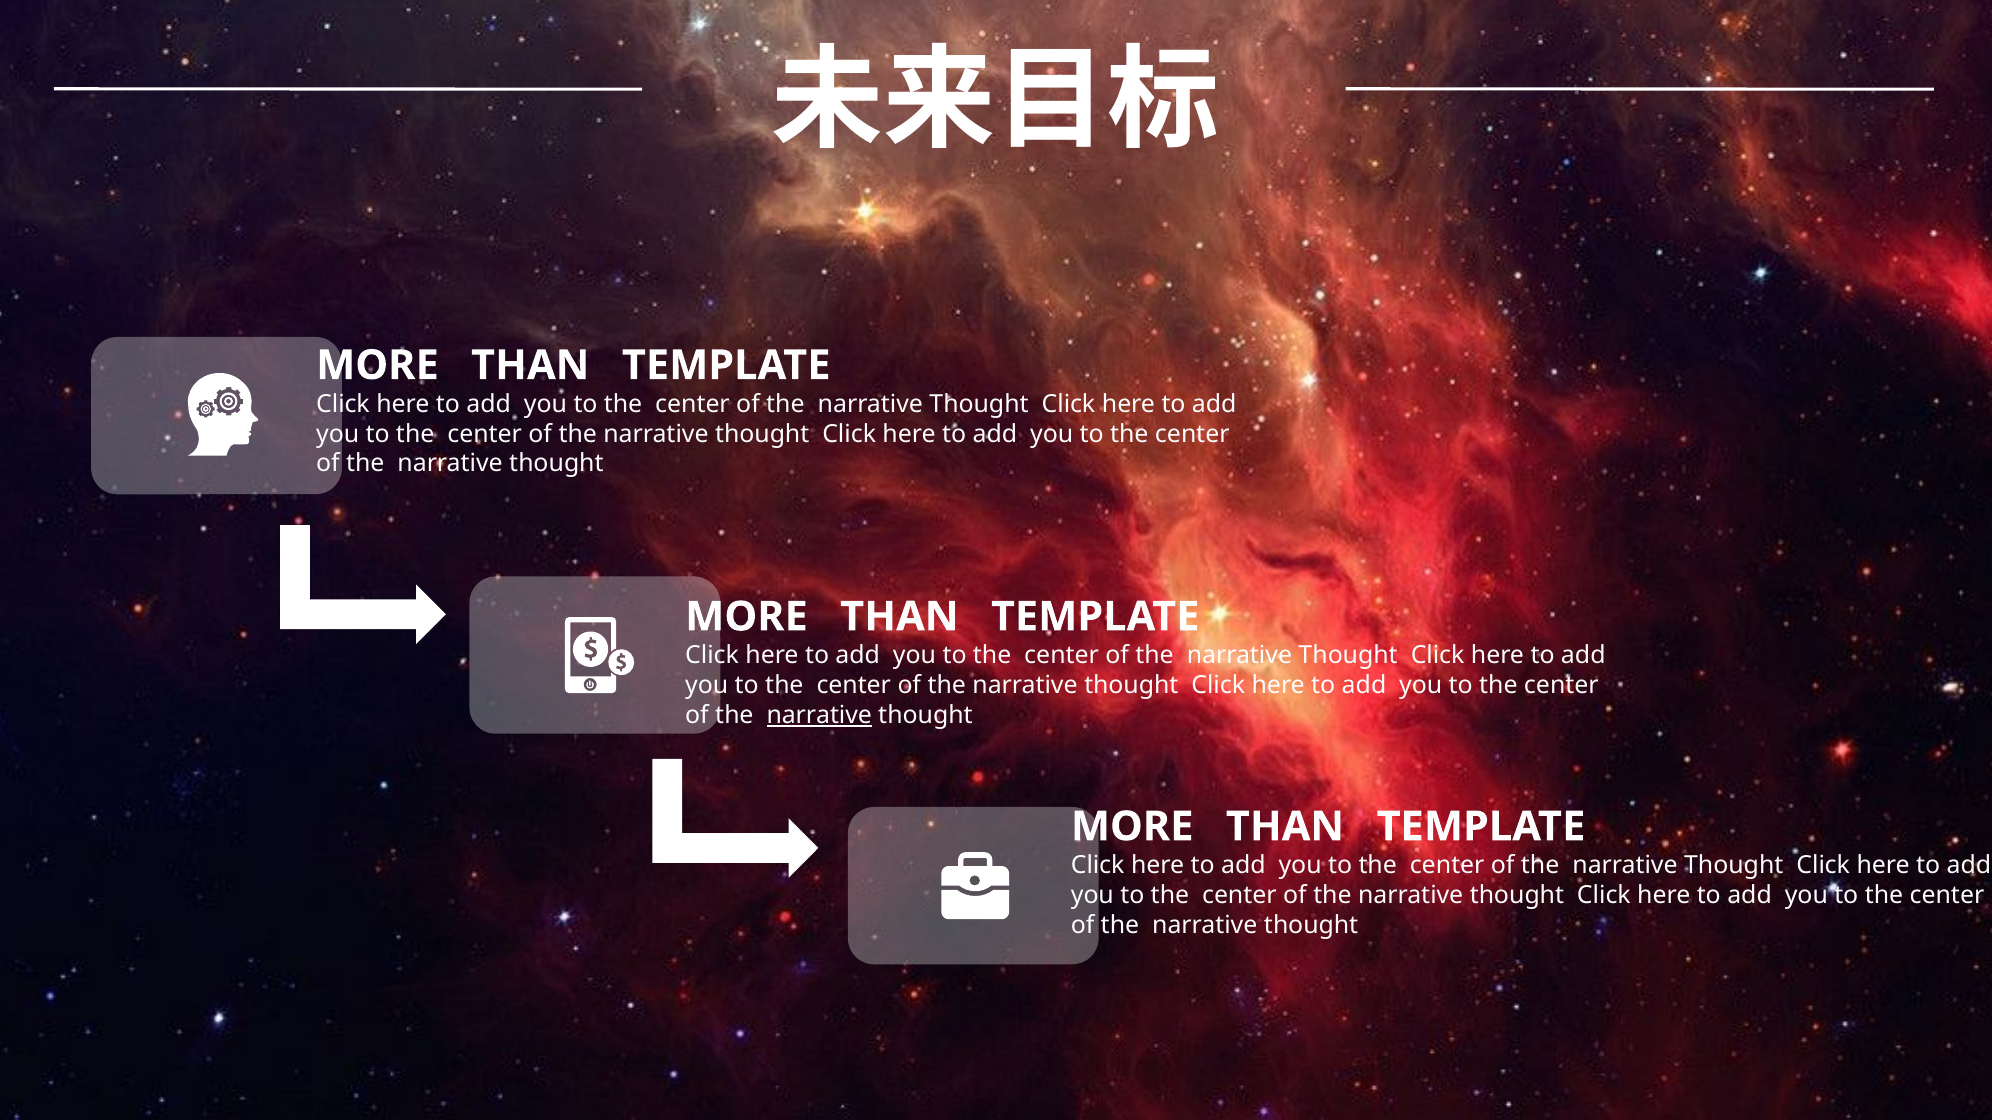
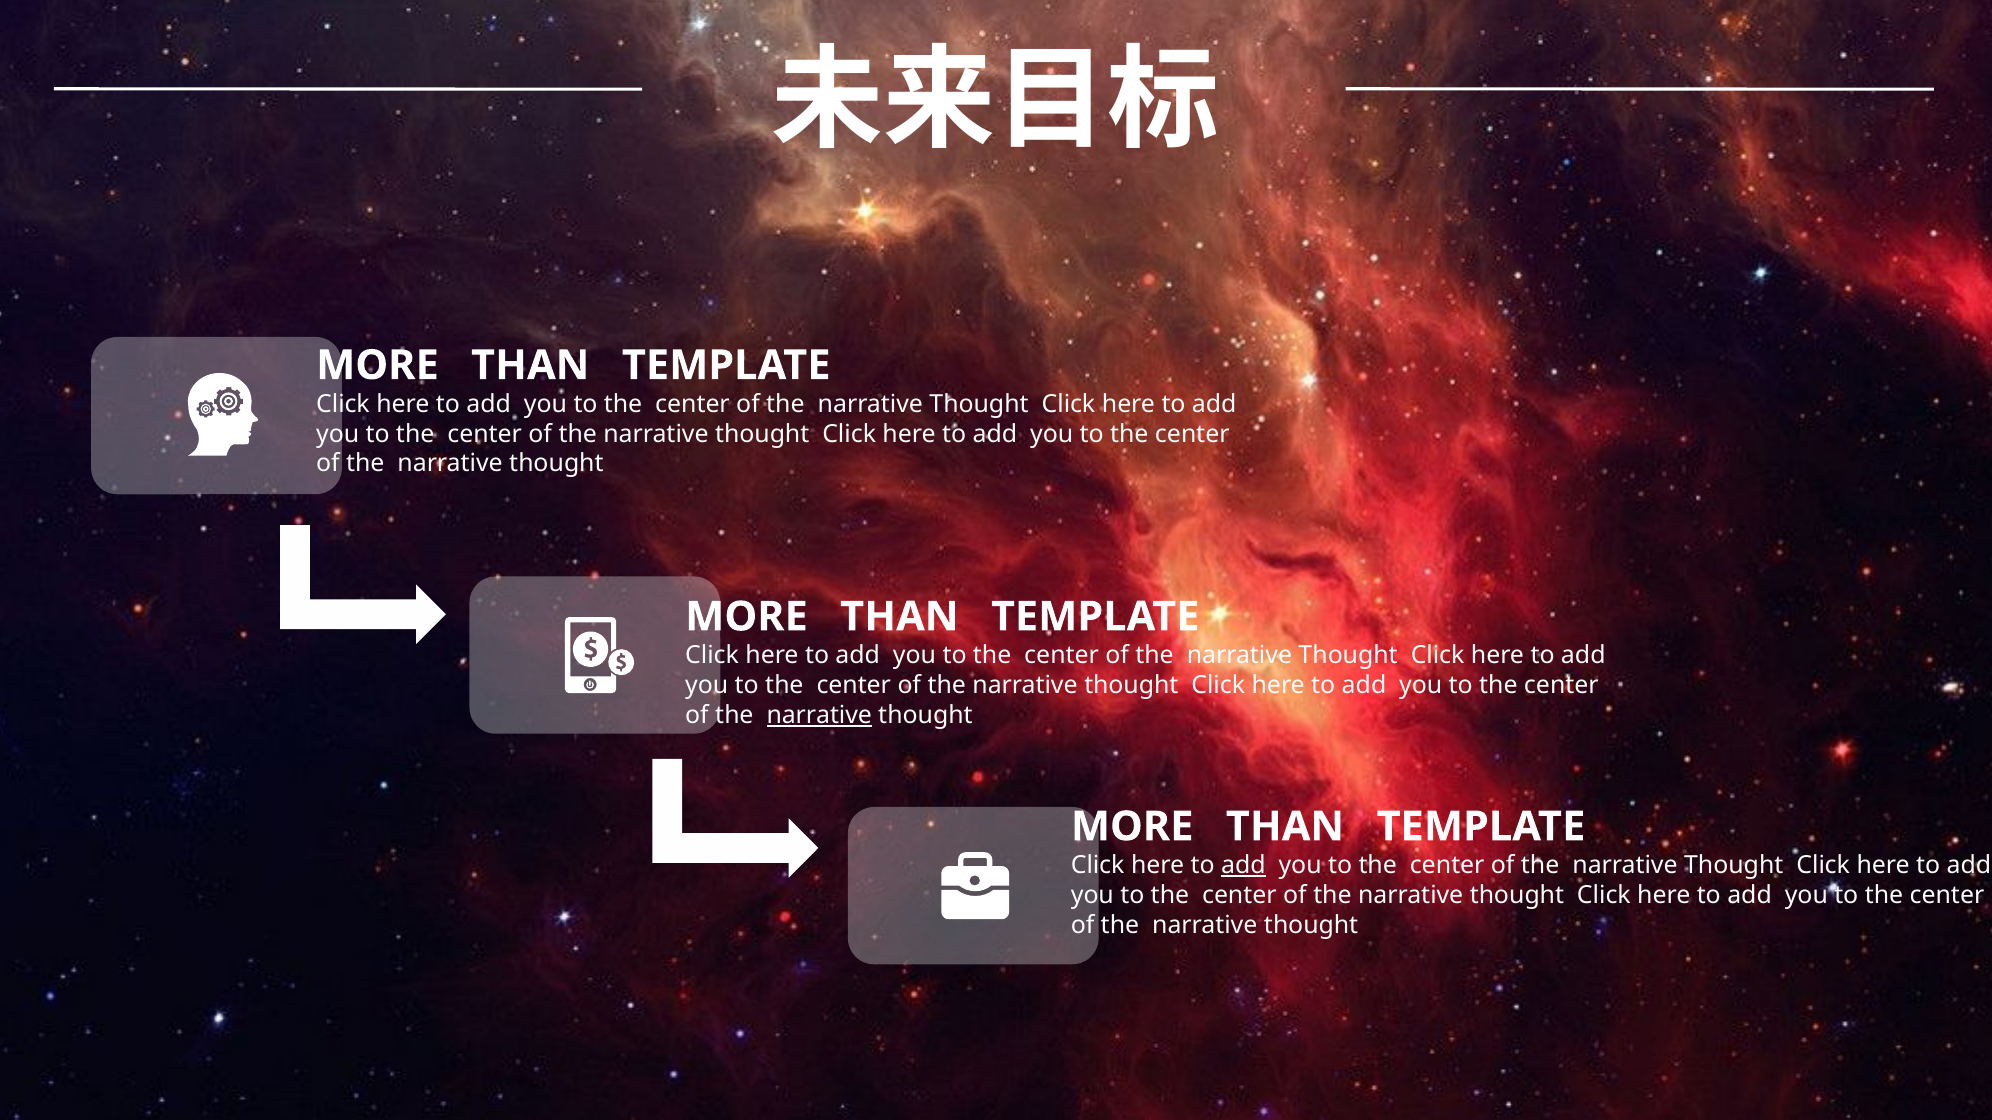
add underline: none -> present (1243, 866)
